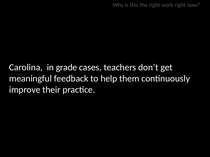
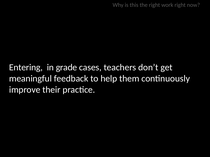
Carolina: Carolina -> Entering (26, 67)
